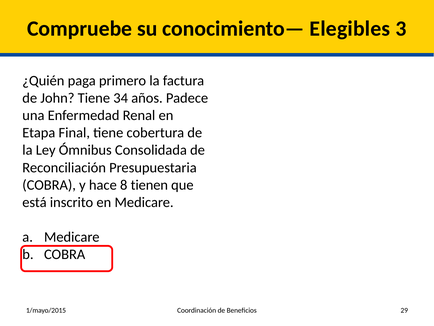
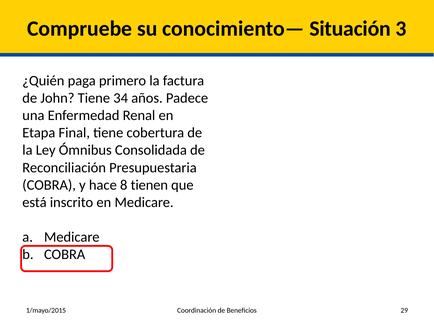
Elegibles: Elegibles -> Situación (350, 29)
